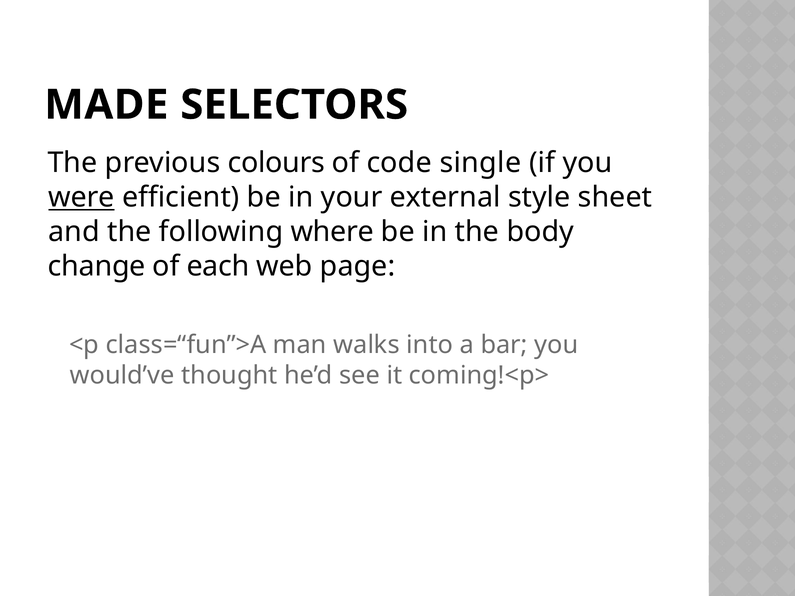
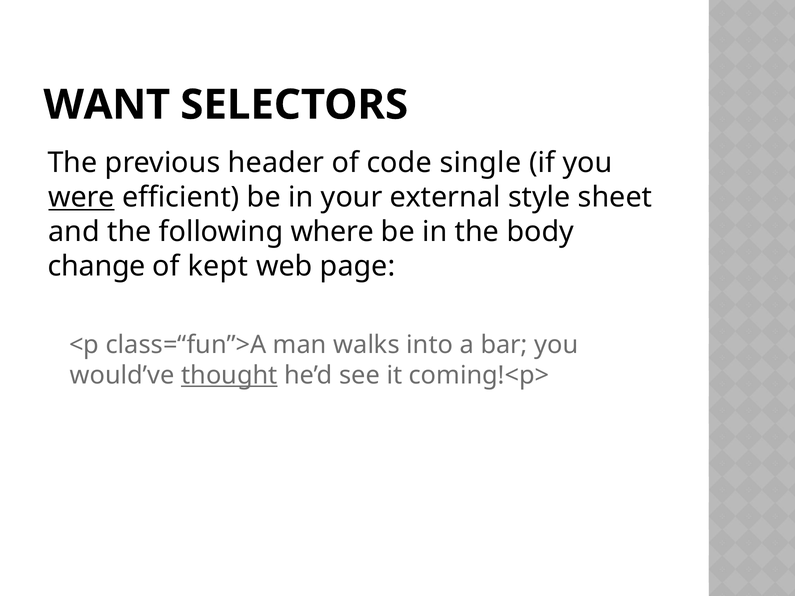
MADE: MADE -> WANT (107, 105)
colours: colours -> header (276, 163)
each: each -> kept (218, 266)
thought underline: none -> present (229, 376)
